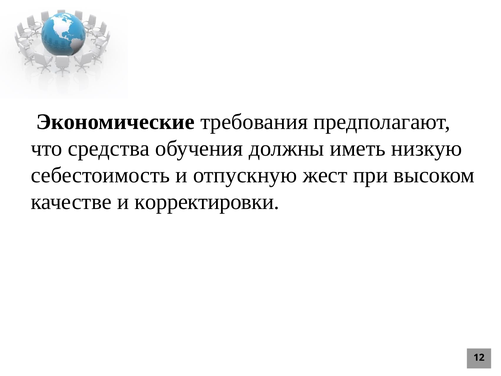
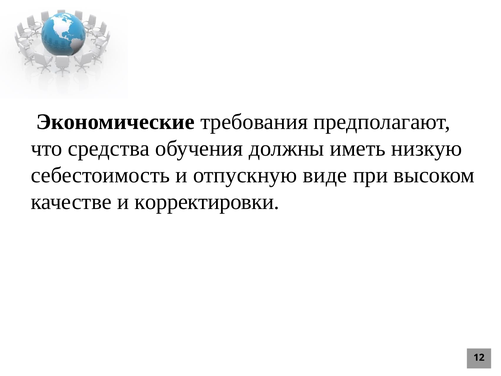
жест: жест -> виде (325, 175)
